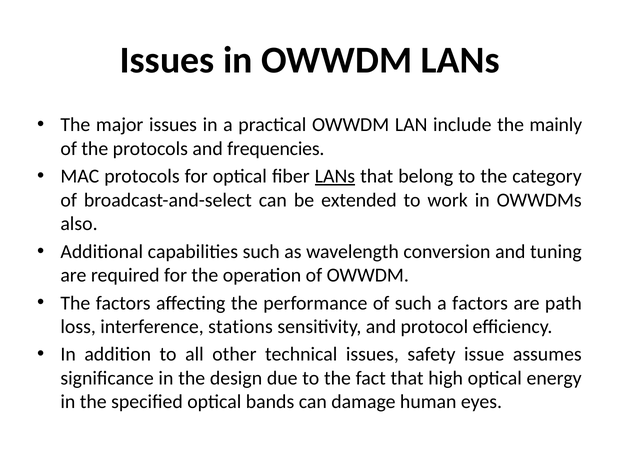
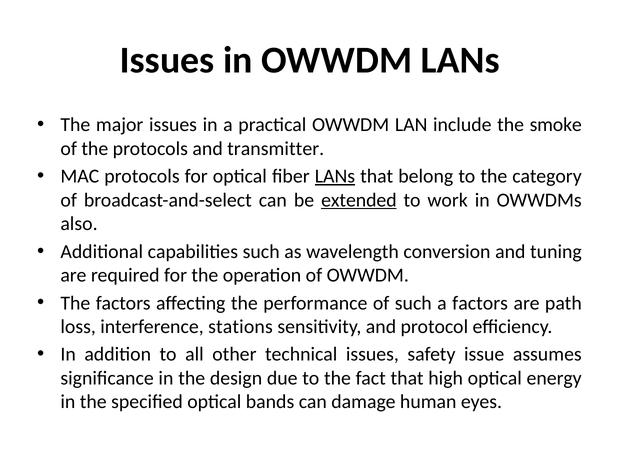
mainly: mainly -> smoke (556, 125)
frequencies: frequencies -> transmitter (276, 149)
extended underline: none -> present (359, 200)
